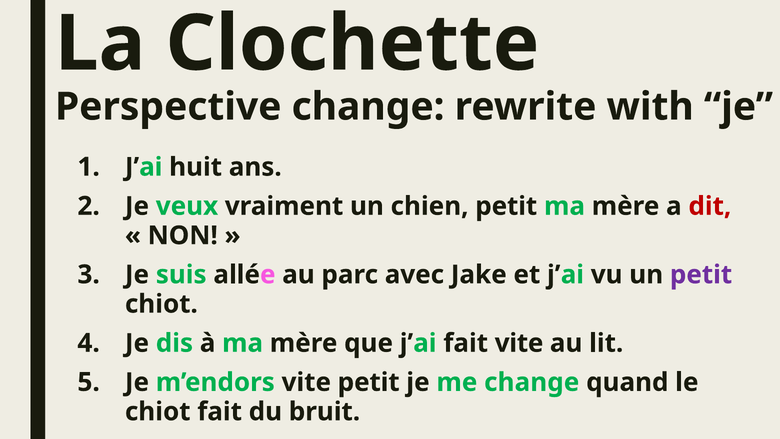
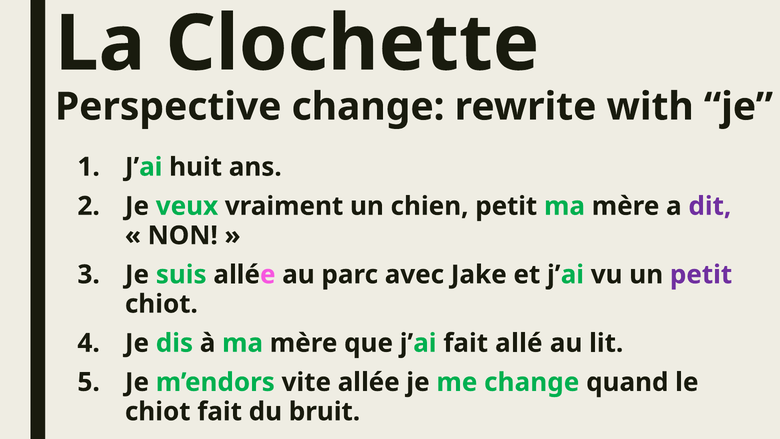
dit colour: red -> purple (710, 206)
fait vite: vite -> allé (519, 343)
vite petit: petit -> allée (369, 382)
